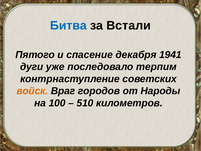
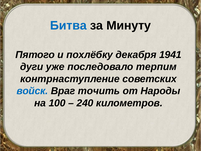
Встали: Встали -> Минуту (129, 25)
спасение: спасение -> похлёбку (90, 55)
войск colour: orange -> blue (32, 91)
городов: городов -> точить (99, 91)
510: 510 -> 240 (85, 103)
